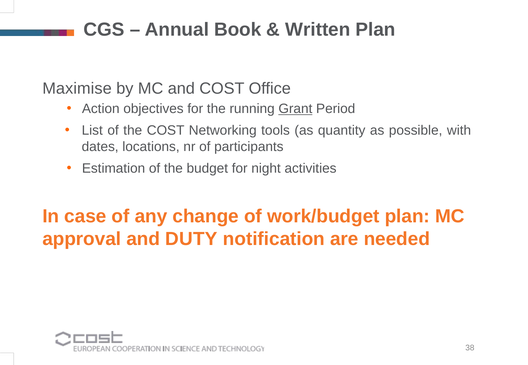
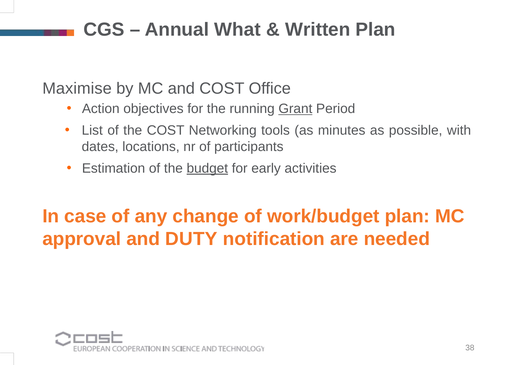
Book: Book -> What (238, 30)
quantity: quantity -> minutes (342, 131)
budget underline: none -> present (207, 169)
night: night -> early (266, 169)
